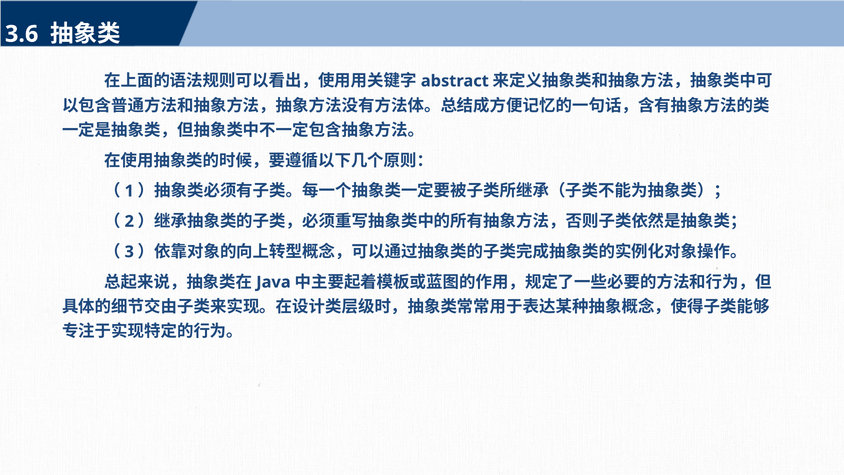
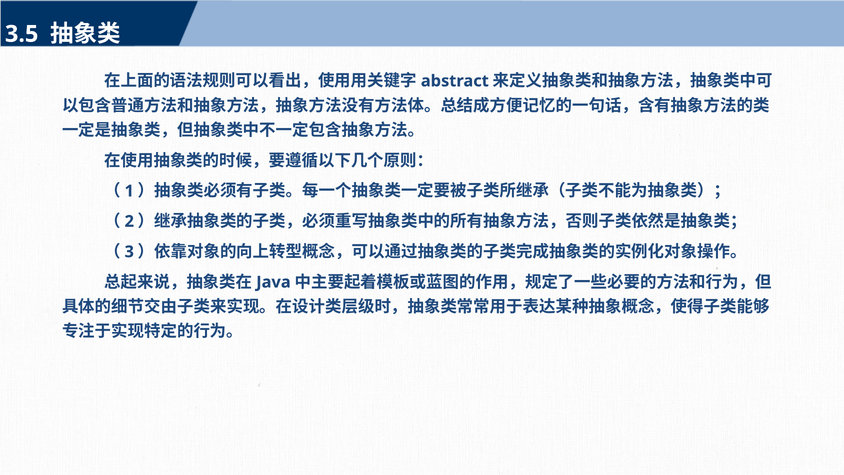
3.6: 3.6 -> 3.5 (22, 34)
